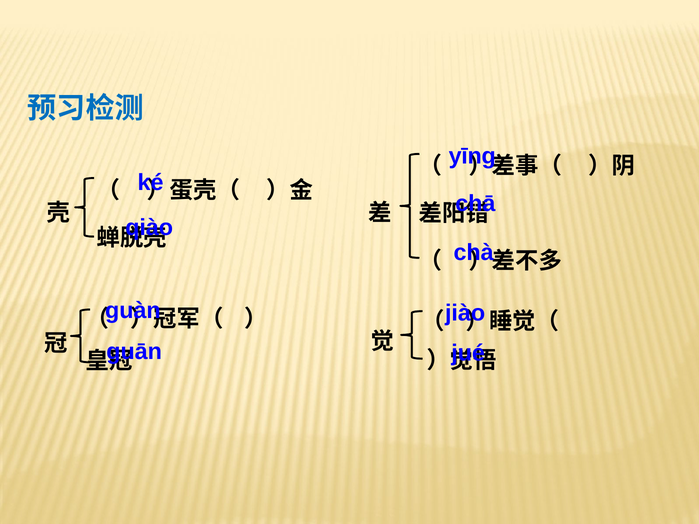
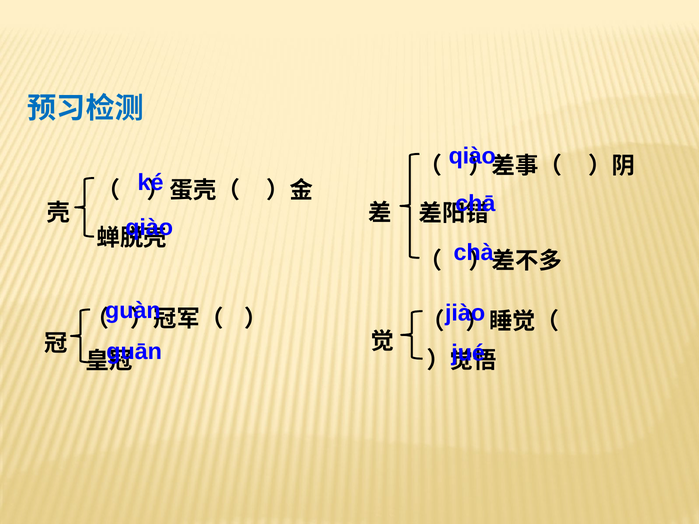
yīnɡ: yīnɡ -> qiào (472, 156)
